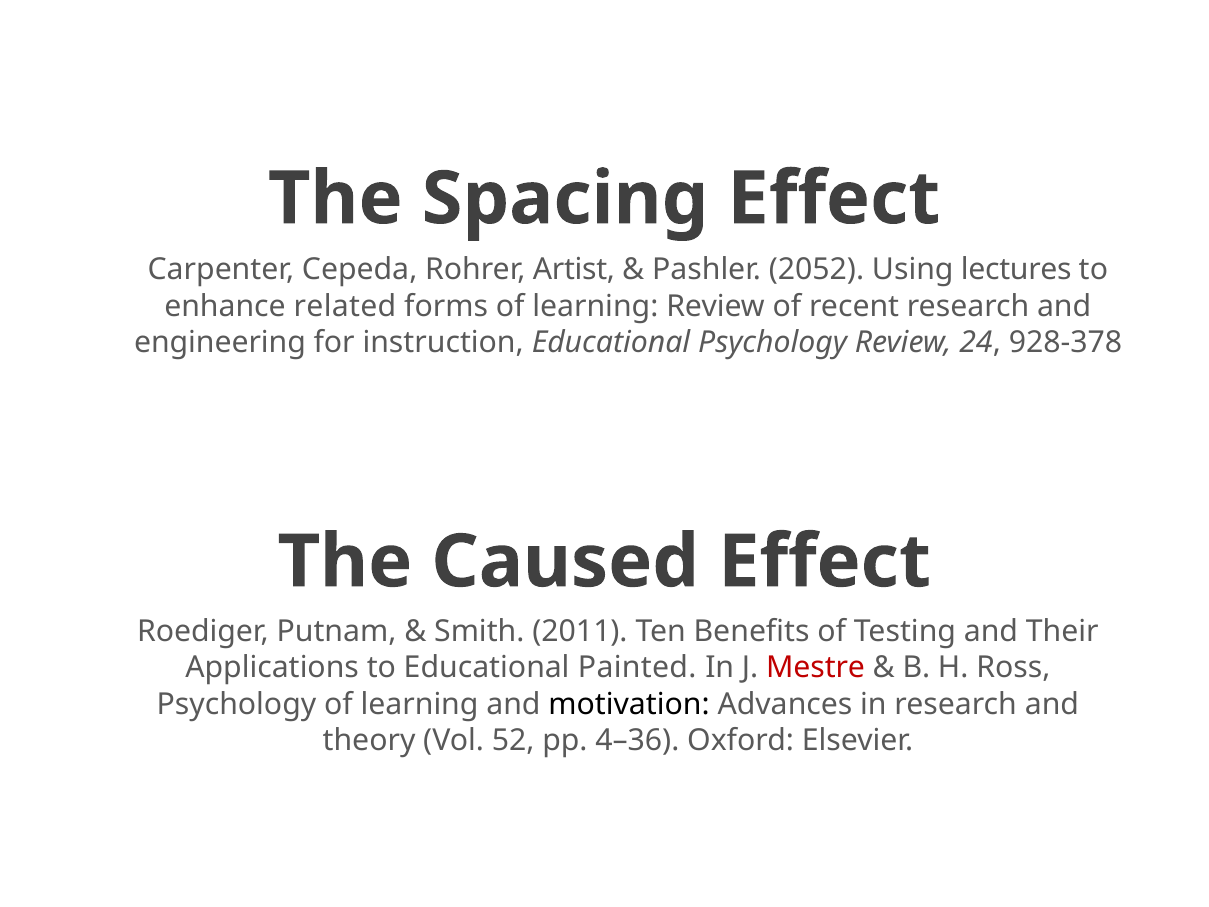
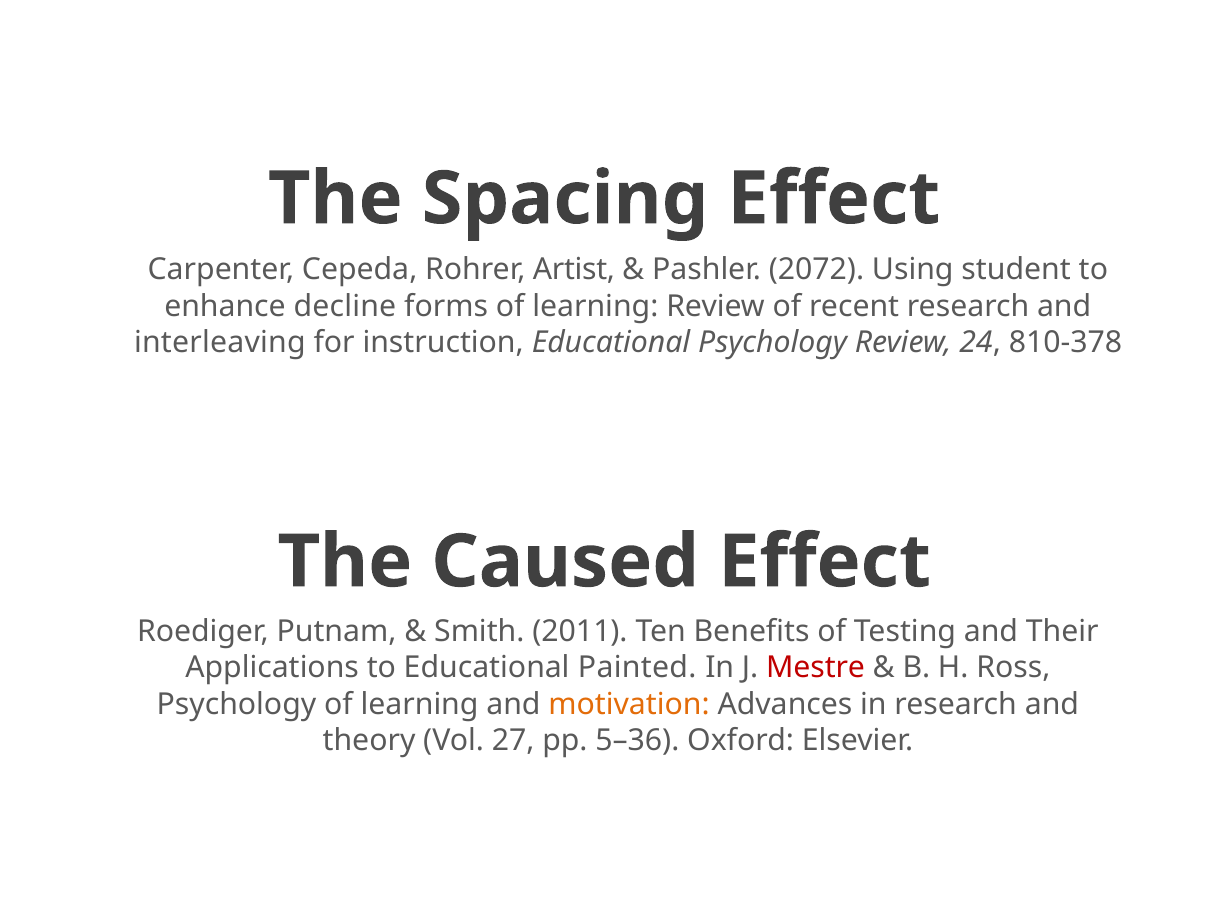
2052: 2052 -> 2072 (816, 270)
lectures: lectures -> student (1016, 270)
related: related -> decline (345, 306)
engineering: engineering -> interleaving (220, 342)
928-378: 928-378 -> 810-378 (1065, 342)
motivation colour: black -> orange (629, 704)
52: 52 -> 27 (513, 740)
4–36: 4–36 -> 5–36 (637, 740)
